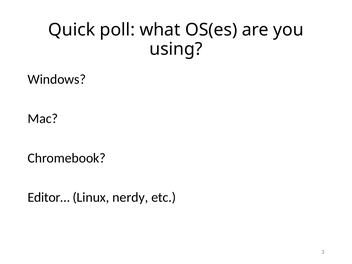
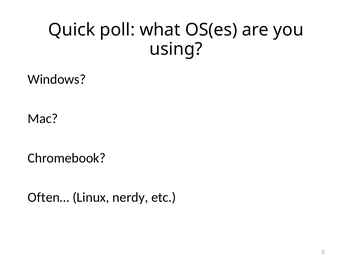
Editor…: Editor… -> Often… (49, 197)
